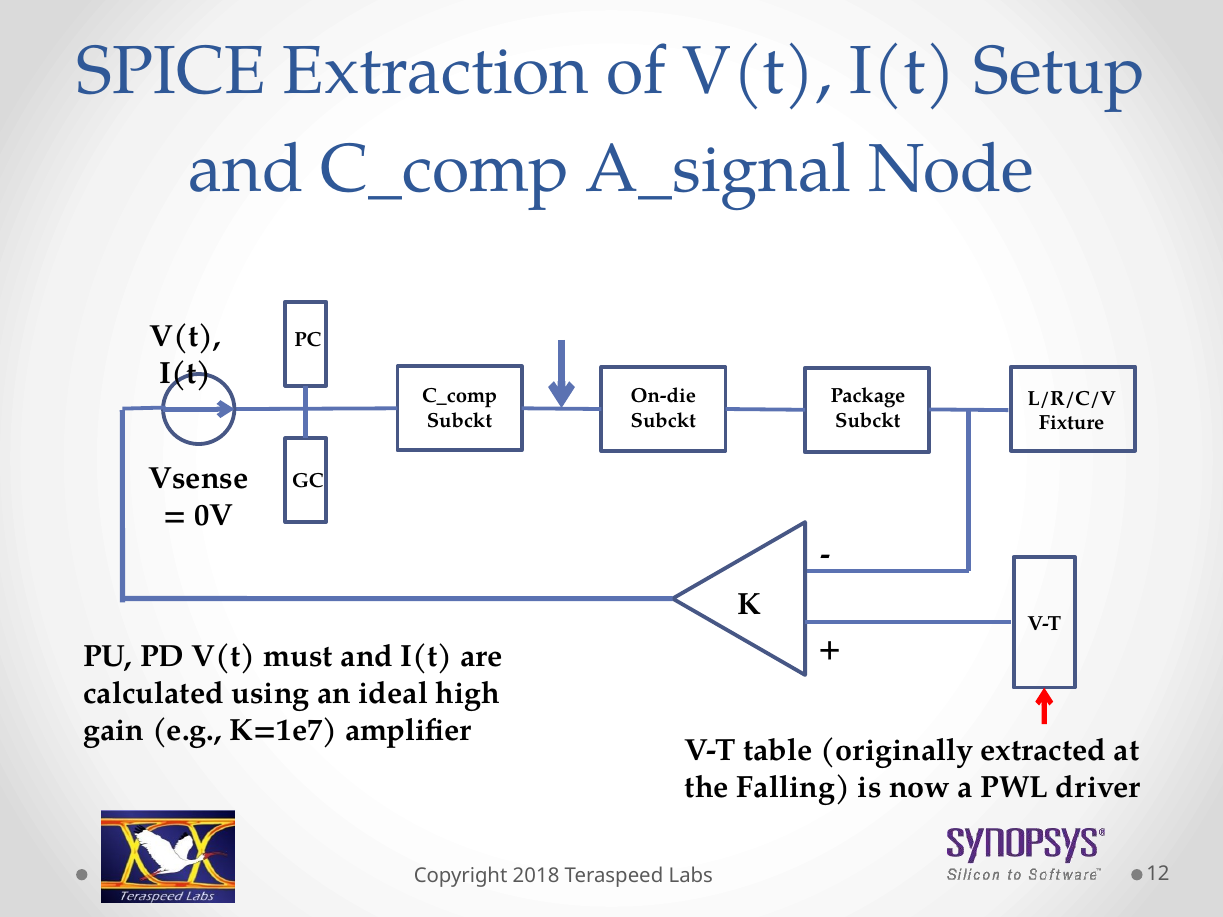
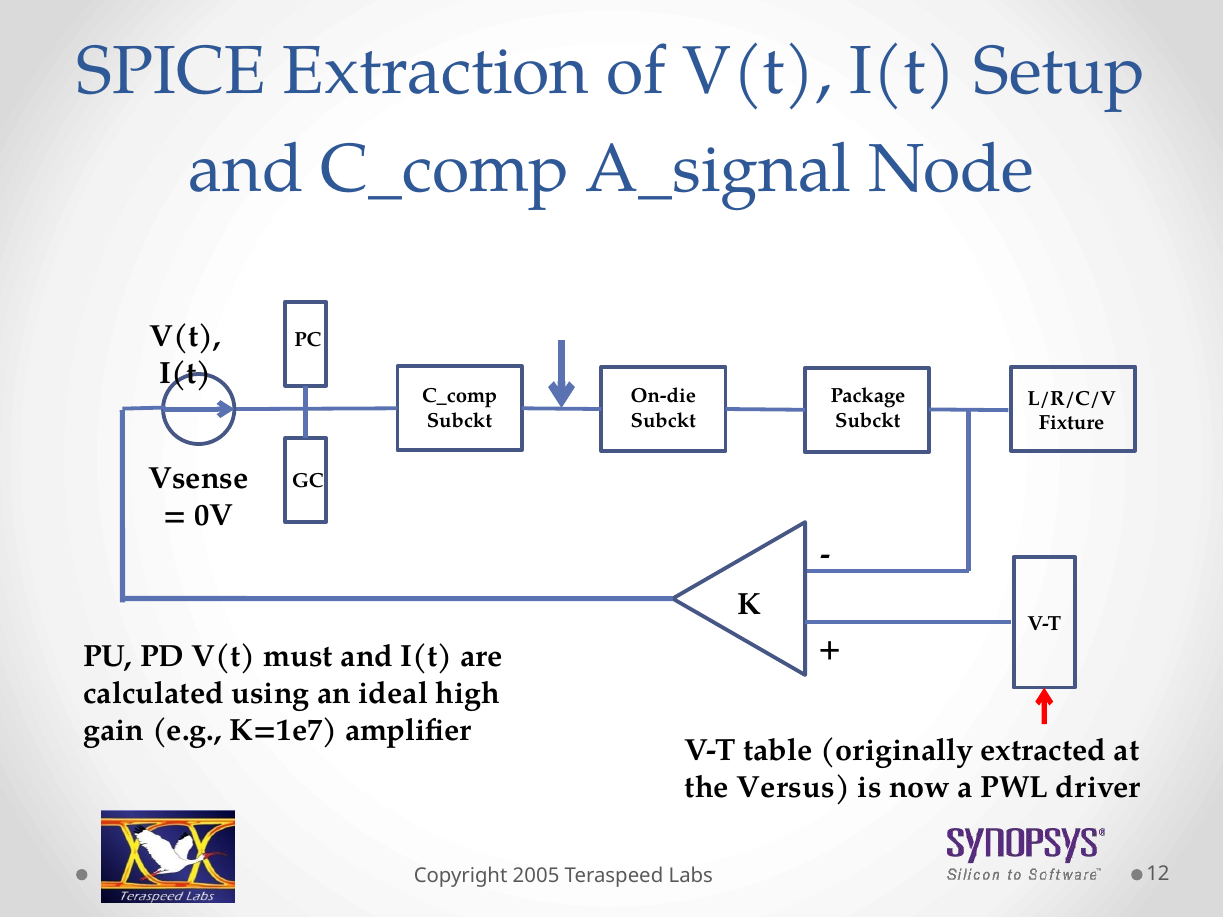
Falling: Falling -> Versus (793, 788)
2018: 2018 -> 2005 (536, 876)
